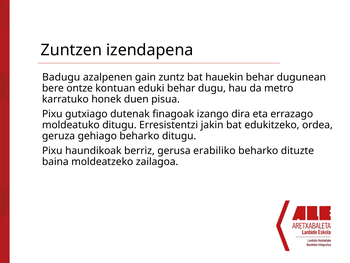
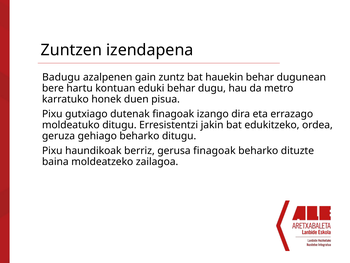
ontze: ontze -> hartu (80, 88)
gerusa erabiliko: erabiliko -> finagoak (214, 151)
